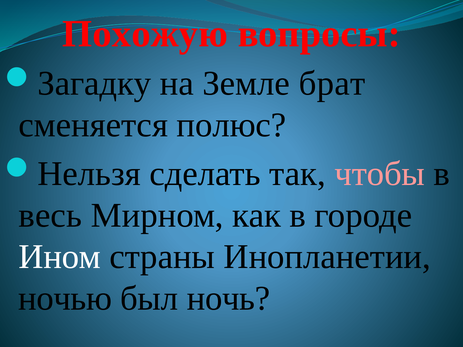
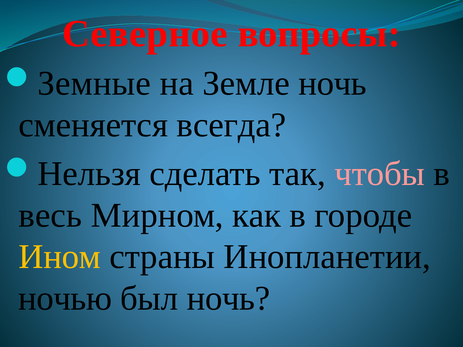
Похожую: Похожую -> Северное (145, 34)
Загадку: Загадку -> Земные (94, 83)
Земле брат: брат -> ночь (333, 83)
полюс: полюс -> всегда (231, 125)
Ином colour: white -> yellow (60, 257)
